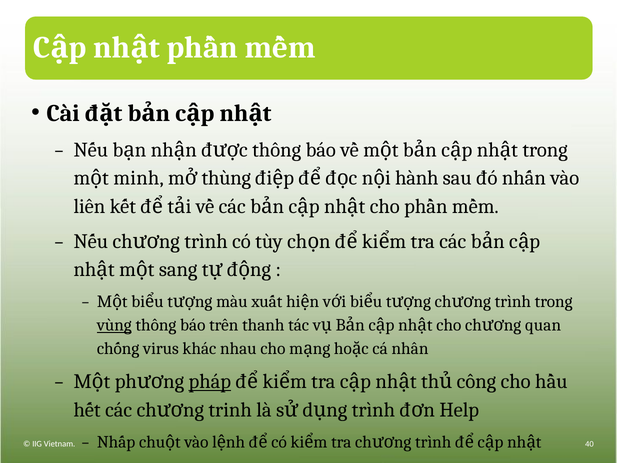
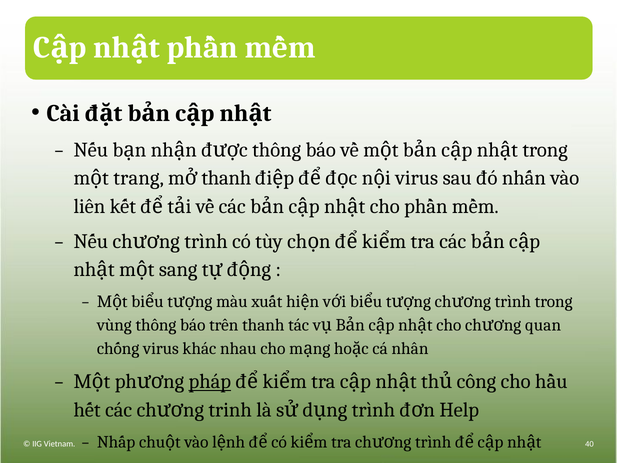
minh: minh -> trang (139, 178)
thùng: thùng -> thanh (226, 178)
hành: hành -> virus (417, 178)
vùng underline: present -> none (114, 325)
